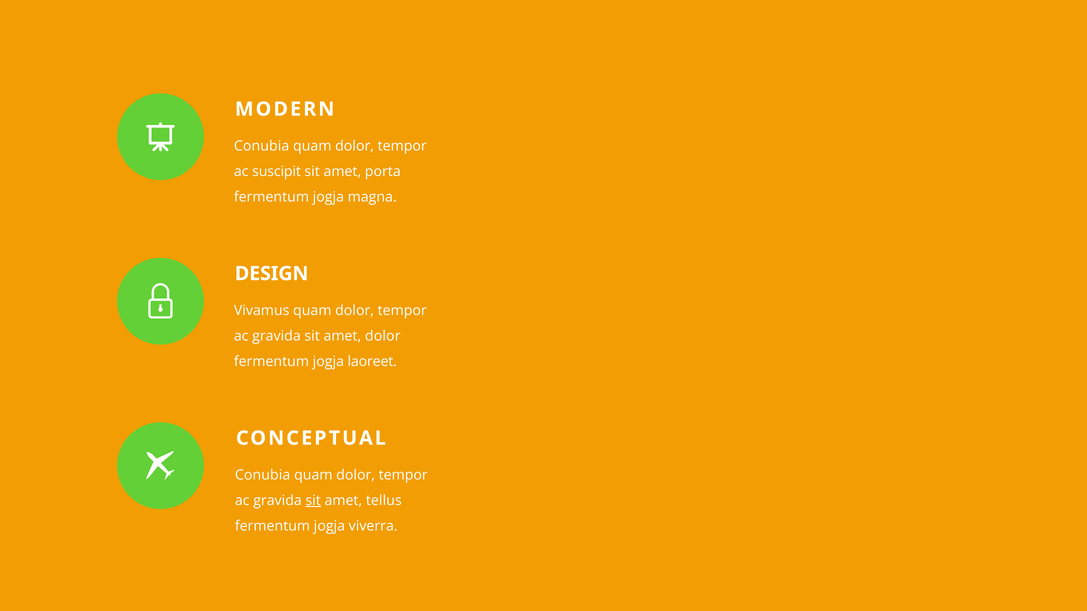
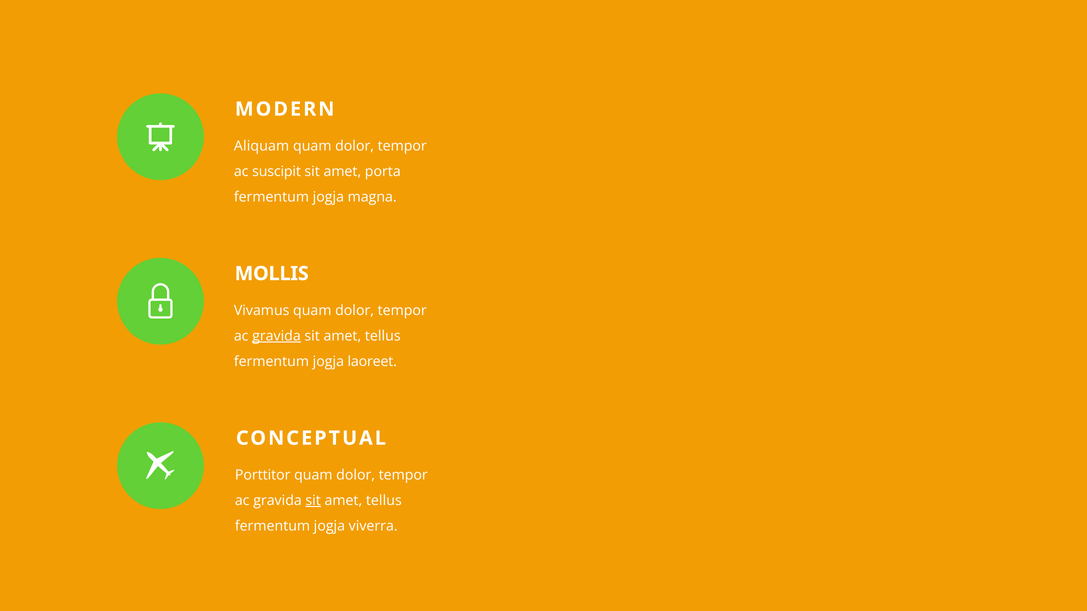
Conubia: Conubia -> Aliquam (262, 146)
DESIGN: DESIGN -> MOLLIS (272, 274)
gravida underline: none -> present (276, 336)
dolor: dolor -> tellus (383, 336)
Conubia: Conubia -> Porttitor (263, 475)
